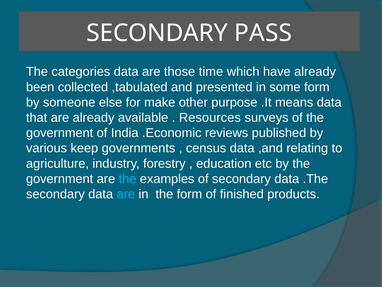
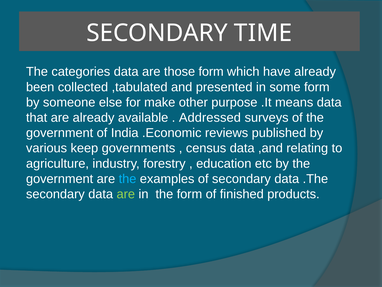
PASS: PASS -> TIME (263, 33)
those time: time -> form (211, 72)
Resources: Resources -> Addressed (210, 117)
are colour: light blue -> light green (126, 194)
